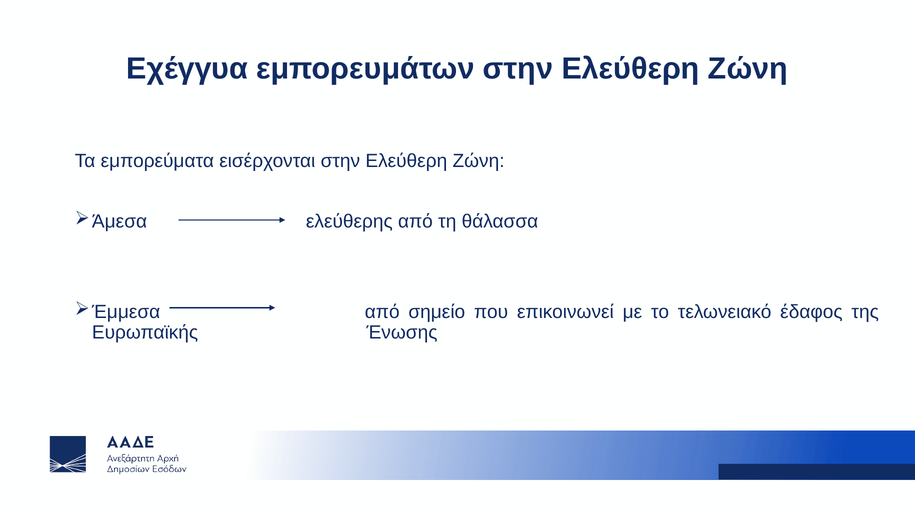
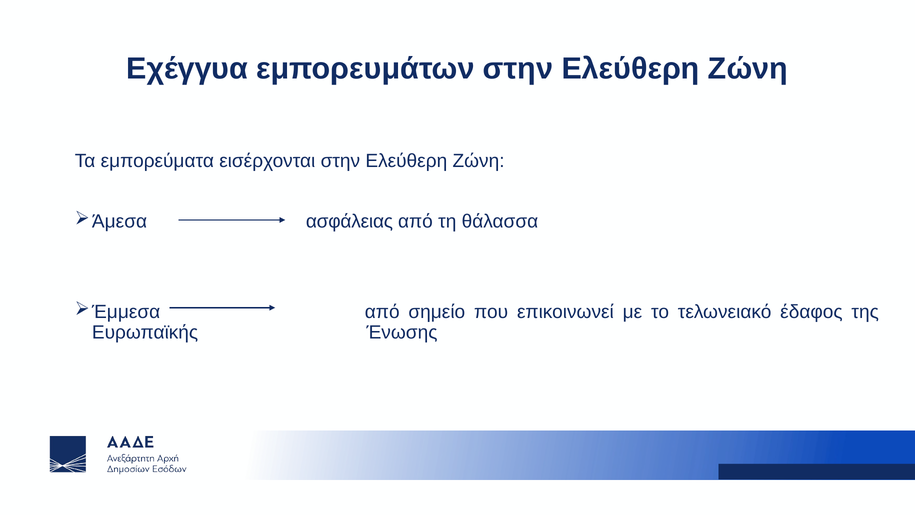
ελεύθερης: ελεύθερης -> ασφάλειας (349, 221)
